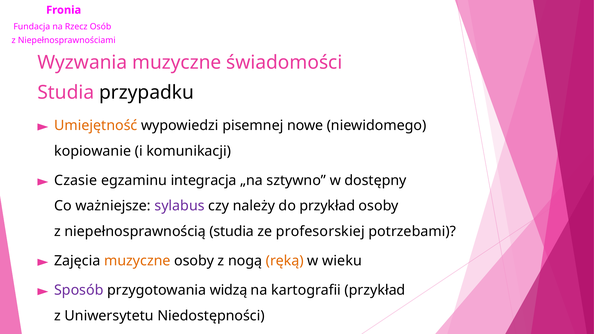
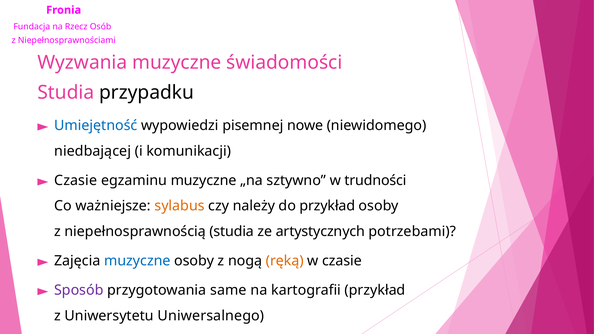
Umiejętność colour: orange -> blue (96, 126)
kopiowanie: kopiowanie -> niedbającej (93, 151)
egzaminu integracja: integracja -> muzyczne (204, 180)
dostępny: dostępny -> trudności (376, 180)
sylabus colour: purple -> orange (180, 206)
profesorskiej: profesorskiej -> artystycznych (320, 232)
muzyczne colour: orange -> blue (137, 261)
w wieku: wieku -> czasie (342, 261)
widzą: widzą -> same (228, 290)
Niedostępności: Niedostępności -> Uniwersalnego (211, 316)
